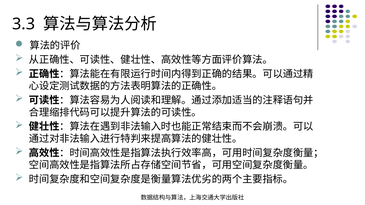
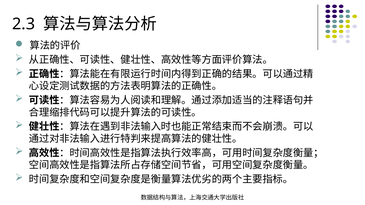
3.3: 3.3 -> 2.3 (24, 24)
